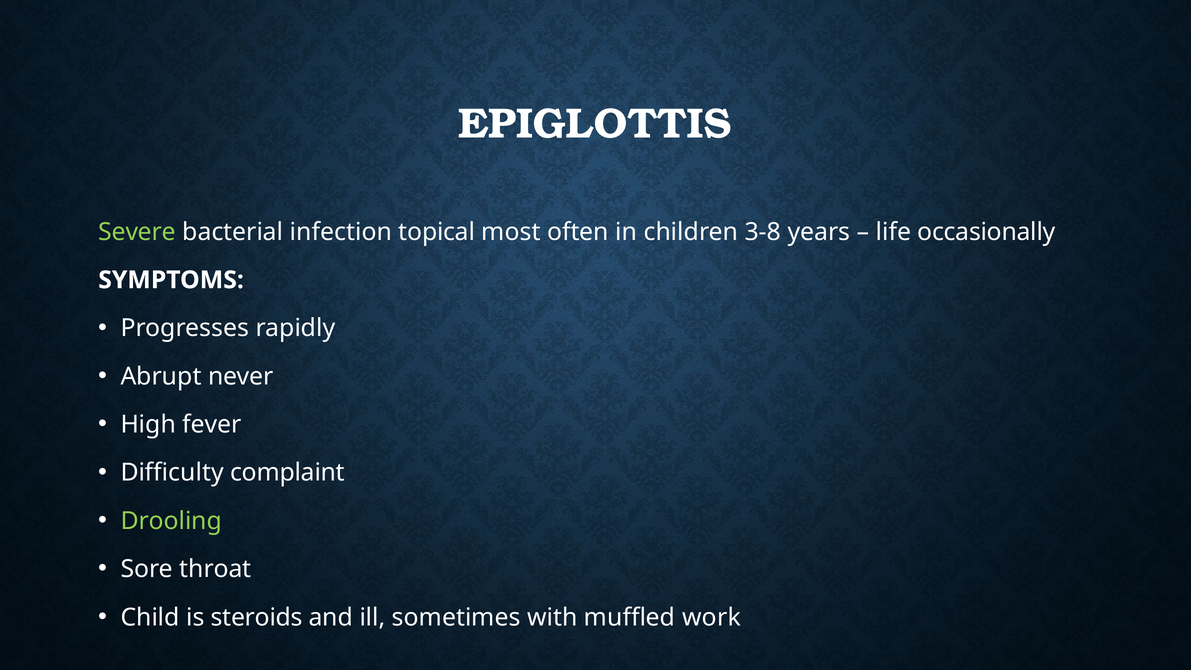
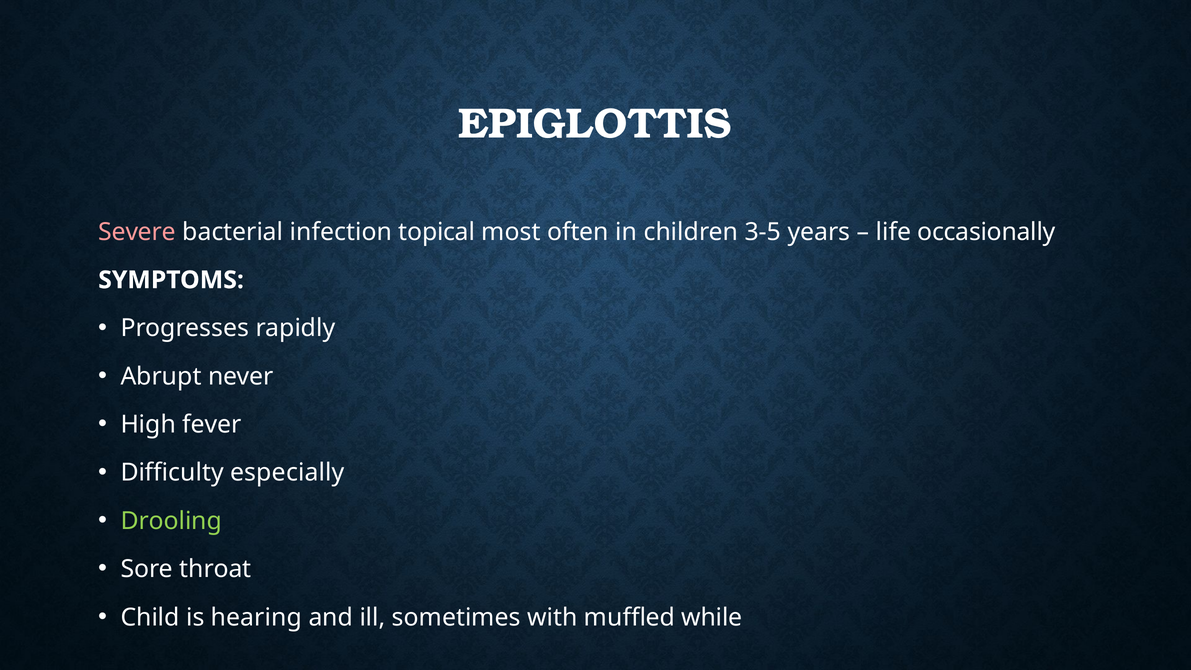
Severe colour: light green -> pink (137, 232)
3-8: 3-8 -> 3-5 (763, 232)
complaint: complaint -> especially (287, 473)
steroids: steroids -> hearing (256, 617)
work: work -> while (712, 617)
